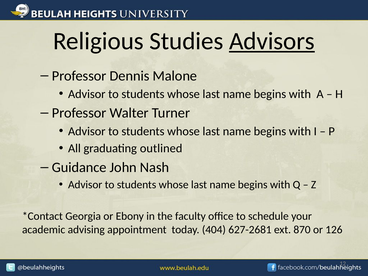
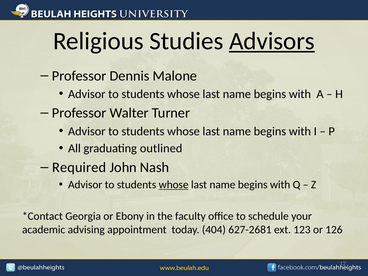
Guidance: Guidance -> Required (79, 167)
whose underline: none -> present (174, 185)
870: 870 -> 123 (302, 230)
